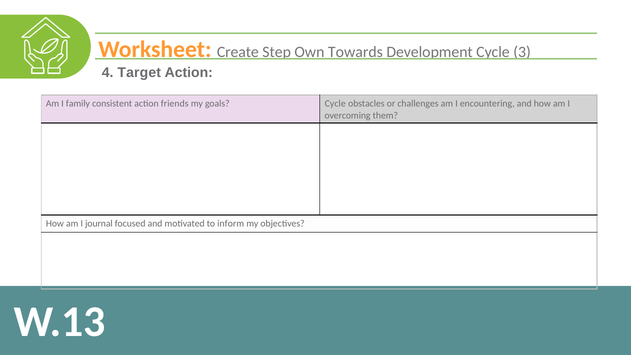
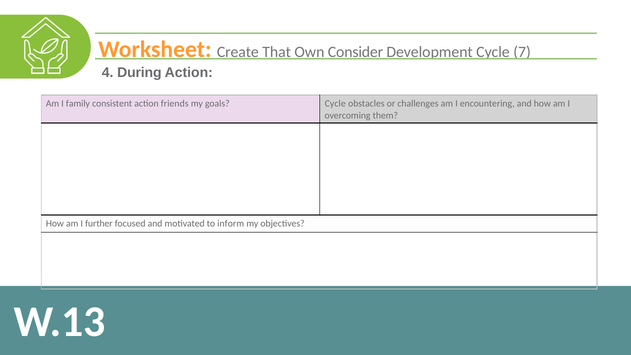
Step: Step -> That (277, 52)
Towards: Towards -> Consider (356, 52)
3: 3 -> 7 (522, 52)
Target: Target -> During (139, 72)
journal: journal -> further (99, 223)
